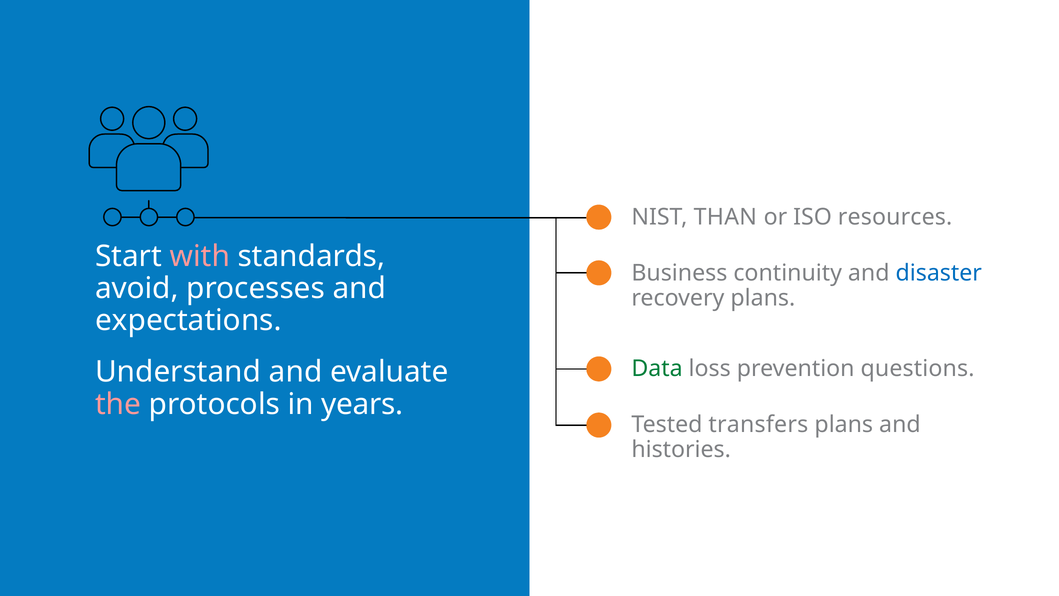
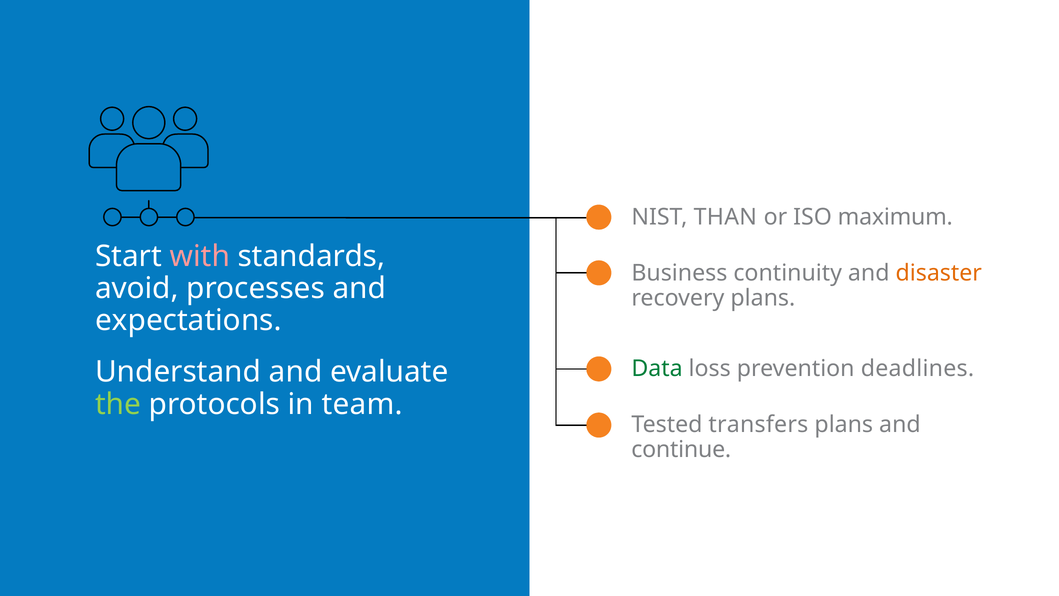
resources: resources -> maximum (895, 217)
disaster colour: blue -> orange (939, 273)
questions: questions -> deadlines (917, 368)
the colour: pink -> light green (118, 404)
years: years -> team (362, 404)
histories: histories -> continue (681, 449)
